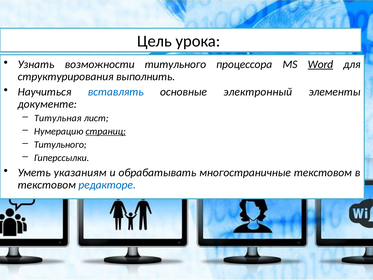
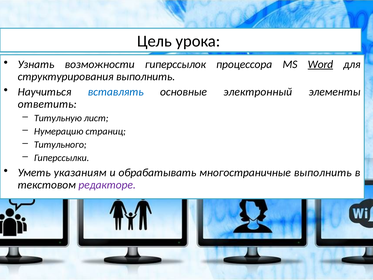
возможности титульного: титульного -> гиперссылок (175, 64)
документе: документе -> ответить (47, 104)
Титульная: Титульная -> Титульную (58, 118)
страниц underline: present -> none (106, 131)
многостраничные текстовом: текстовом -> выполнить (323, 172)
редакторе colour: blue -> purple (107, 185)
